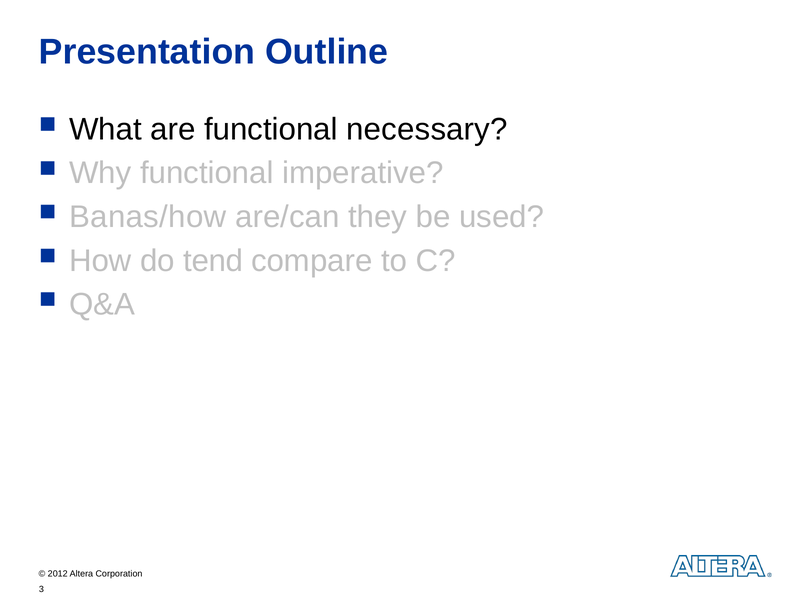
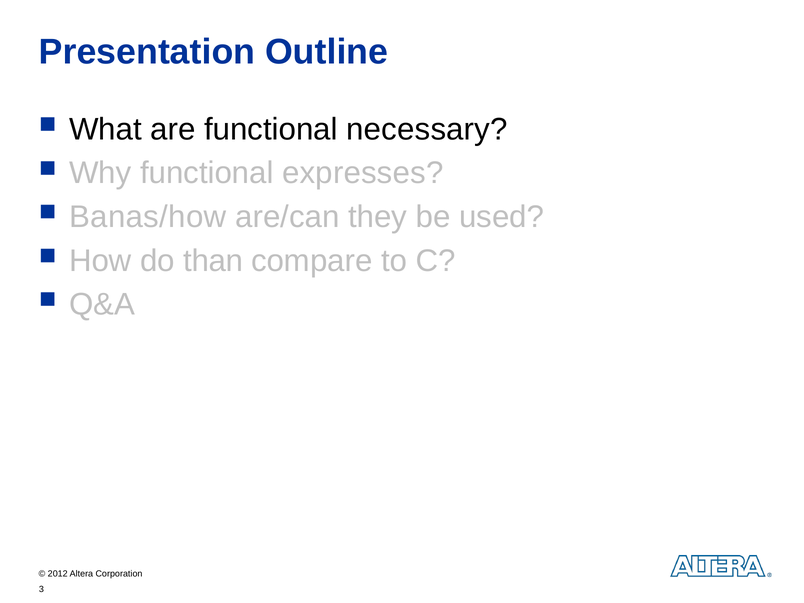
imperative: imperative -> expresses (363, 173)
tend: tend -> than (213, 261)
